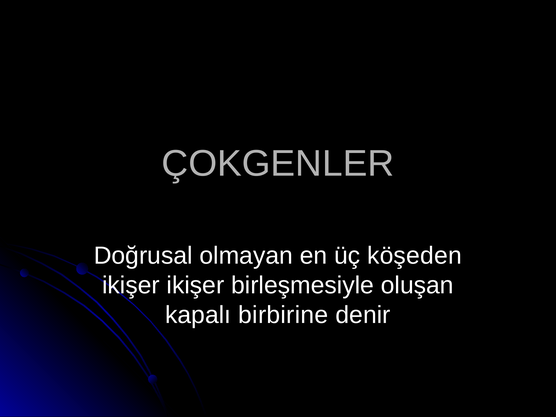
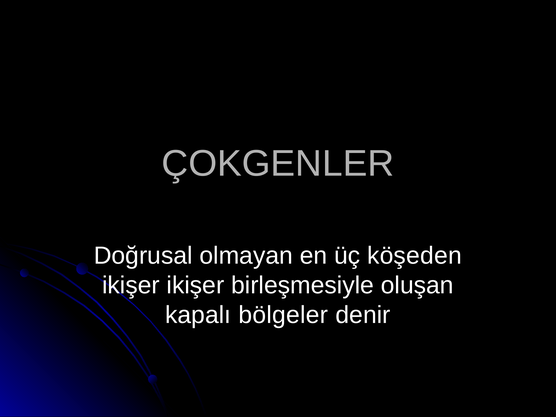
birbirine: birbirine -> bölgeler (283, 315)
